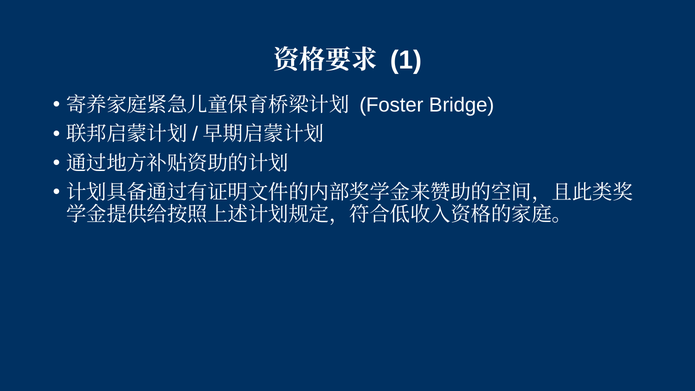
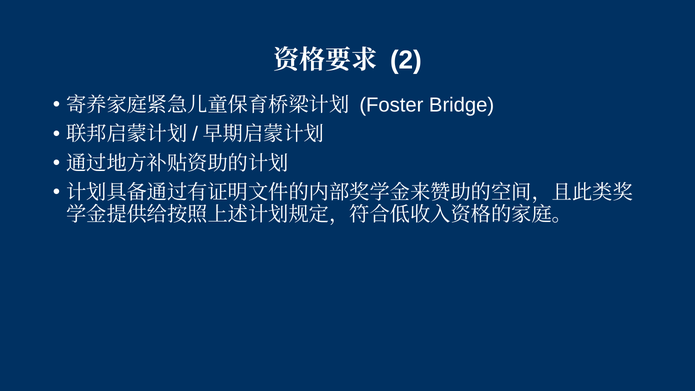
1: 1 -> 2 (406, 60)
